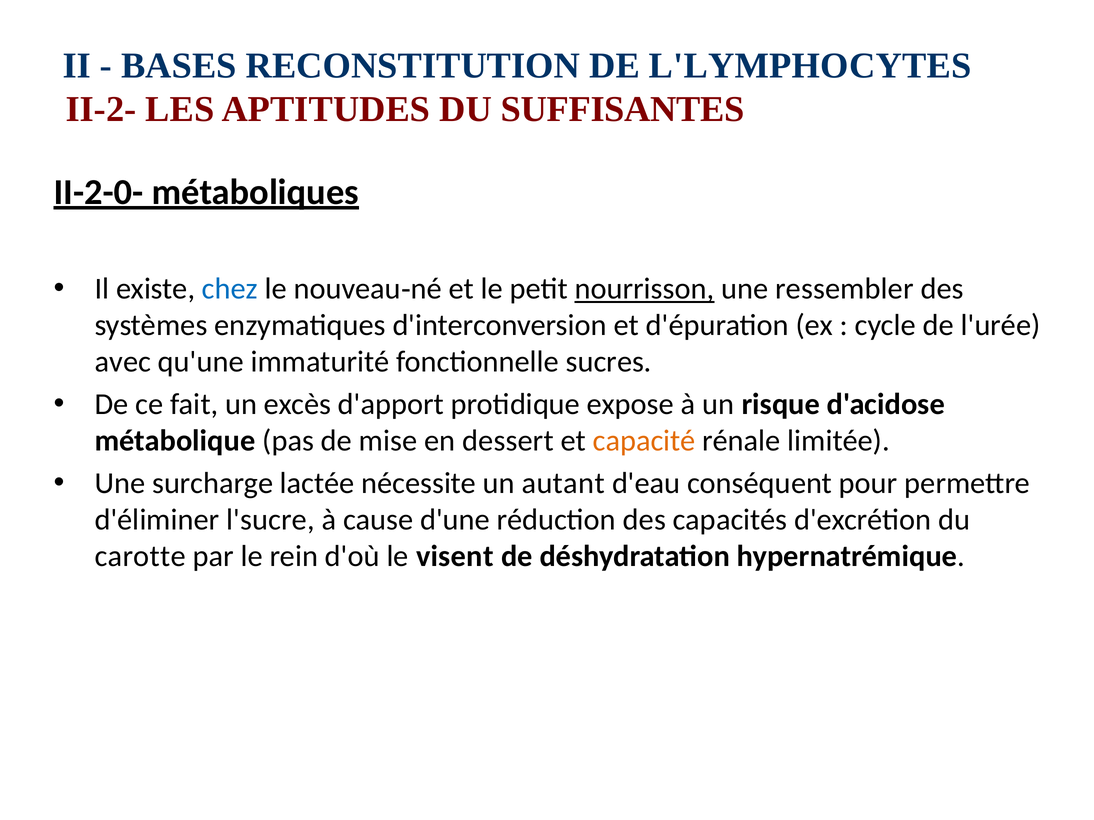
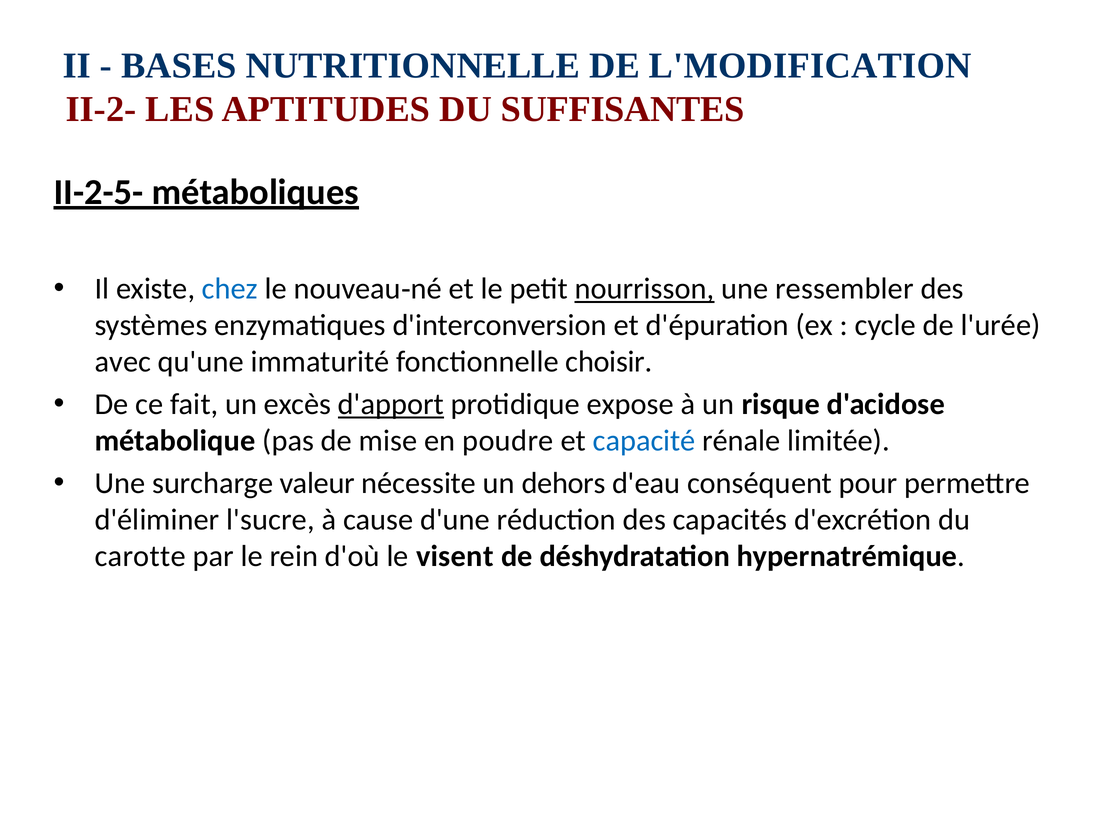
RECONSTITUTION: RECONSTITUTION -> NUTRITIONNELLE (413, 66)
L'LYMPHOCYTES: L'LYMPHOCYTES -> L'MODIFICATION (810, 66)
II-2-0-: II-2-0- -> II-2-5- (99, 192)
sucres: sucres -> choisir (609, 362)
d'apport underline: none -> present (391, 405)
dessert: dessert -> poudre (508, 441)
capacité colour: orange -> blue (644, 441)
lactée: lactée -> valeur (317, 484)
autant: autant -> dehors (564, 484)
